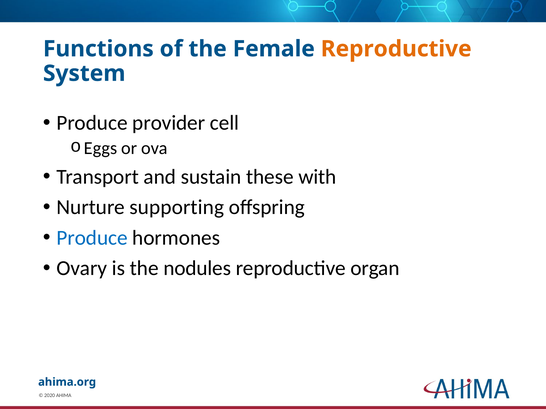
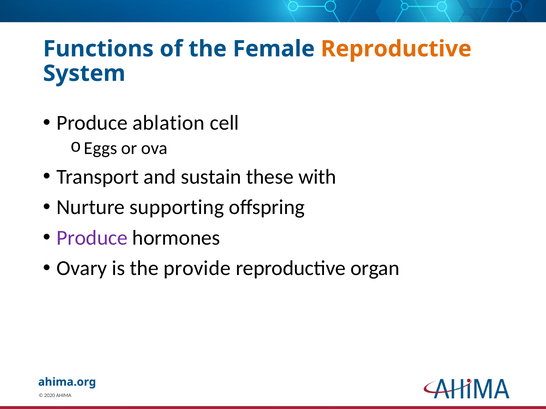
provider: provider -> ablation (169, 123)
Produce colour: blue -> purple (92, 238)
nodules: nodules -> provide (197, 269)
